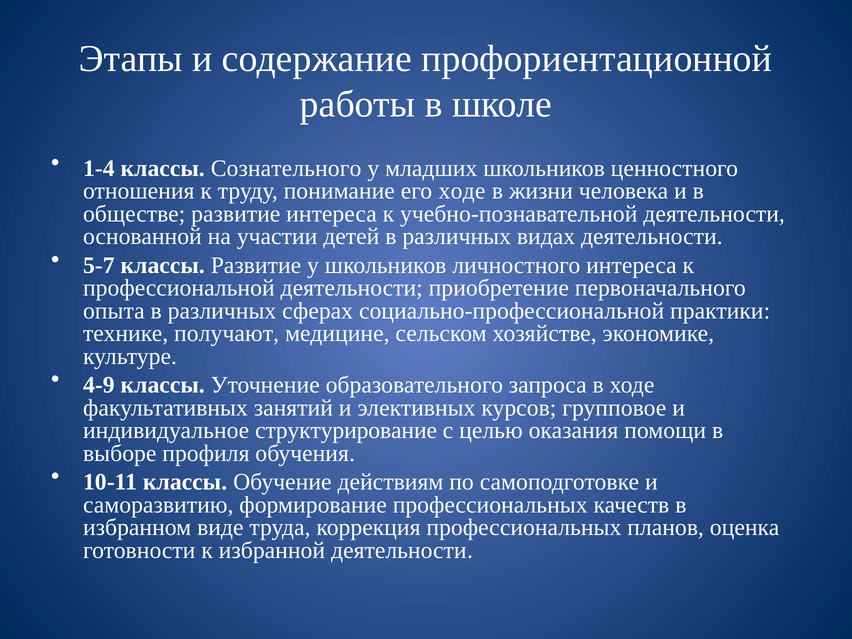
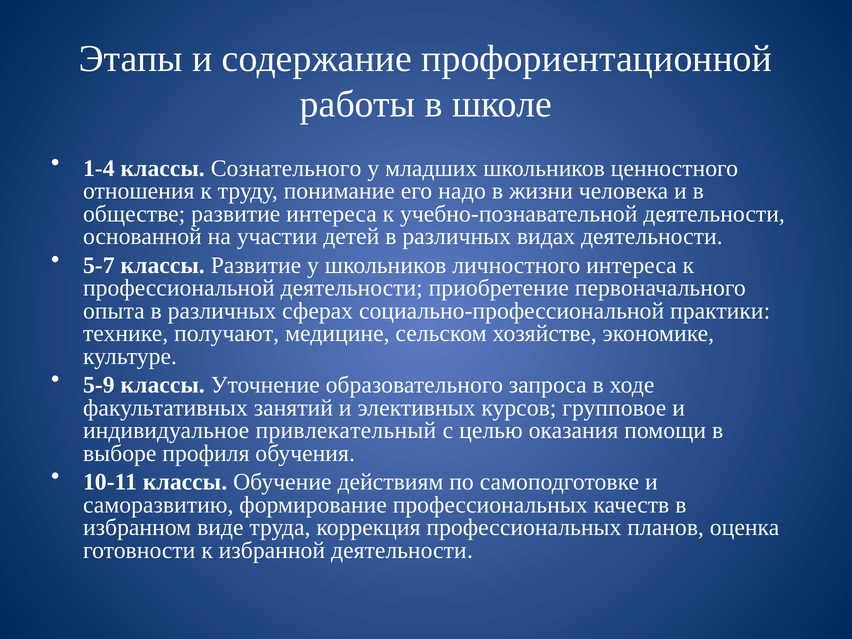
его ходе: ходе -> надо (462, 191)
4-9: 4-9 -> 5-9 (99, 385)
структурирование: структурирование -> привлекательный (346, 431)
